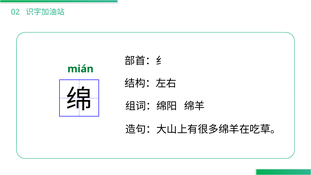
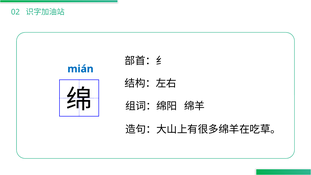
mián colour: green -> blue (80, 69)
